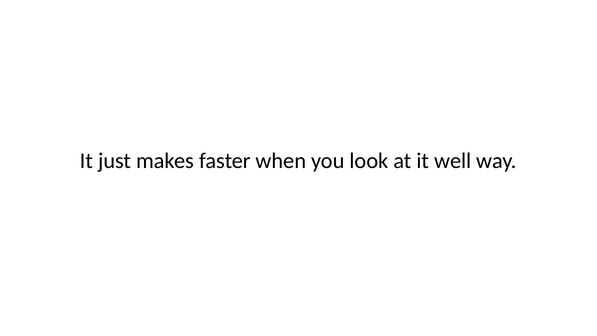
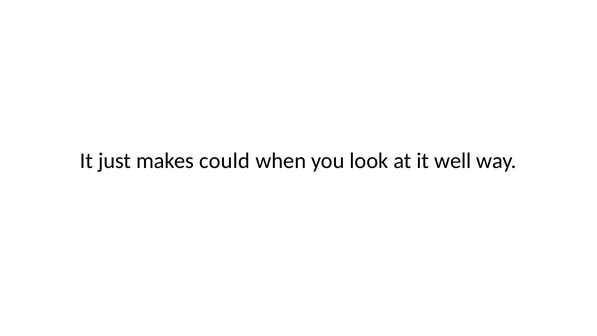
faster: faster -> could (225, 161)
